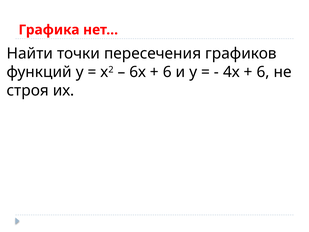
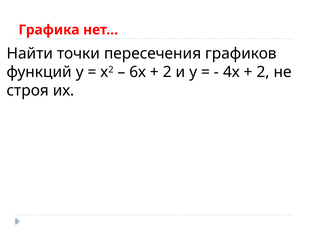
6: 6 -> 2 (167, 72)
6: 6 -> 2 (263, 72)
